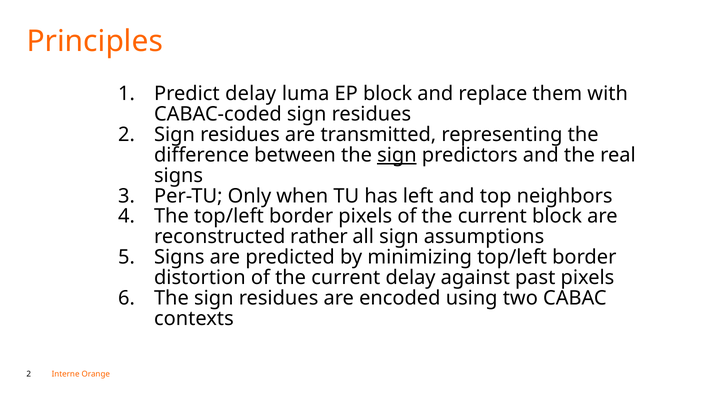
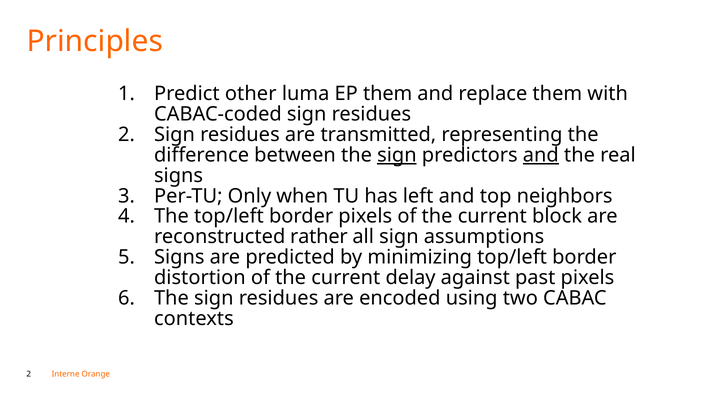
Predict delay: delay -> other (251, 94)
EP block: block -> them (388, 94)
and underline: none -> present (541, 155)
